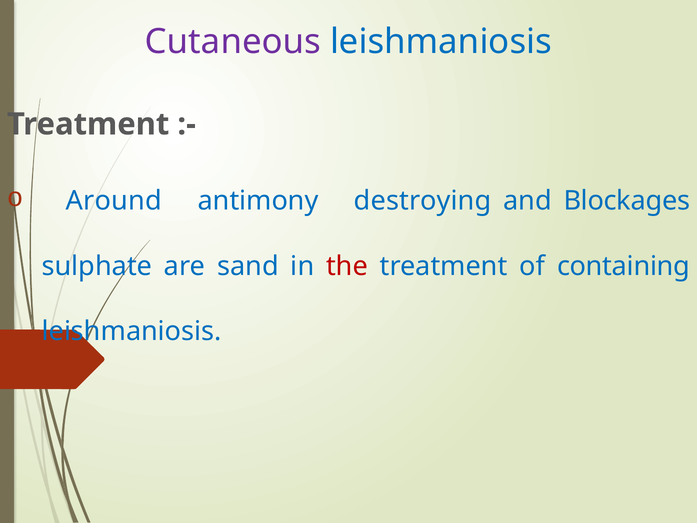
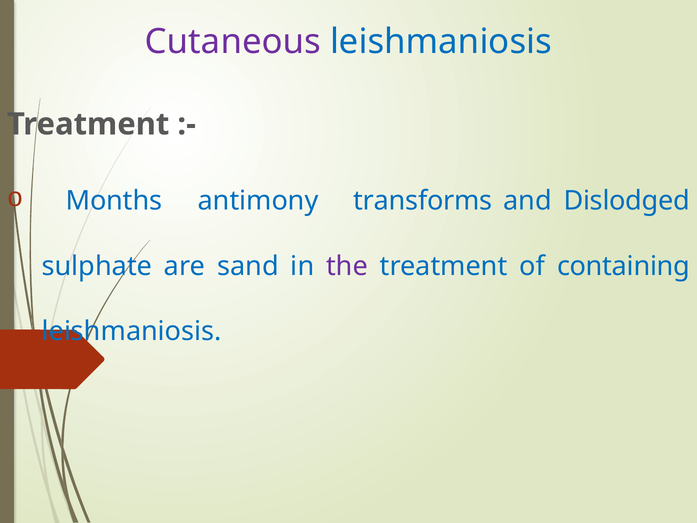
Around: Around -> Months (114, 201)
destroying: destroying -> transforms (423, 201)
Blockages: Blockages -> Dislodged (627, 201)
the colour: red -> purple (347, 266)
